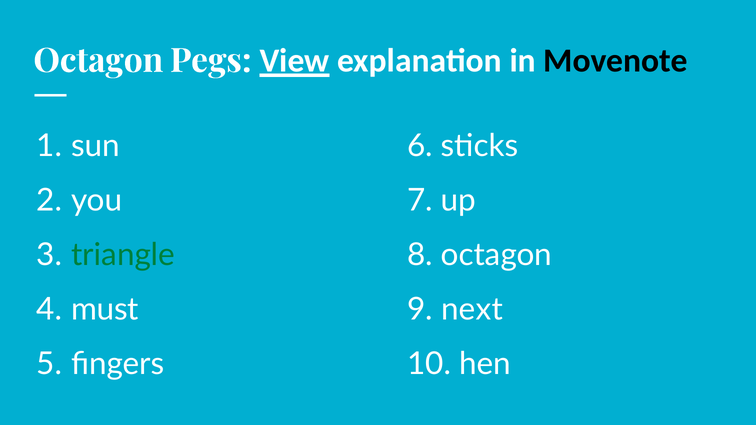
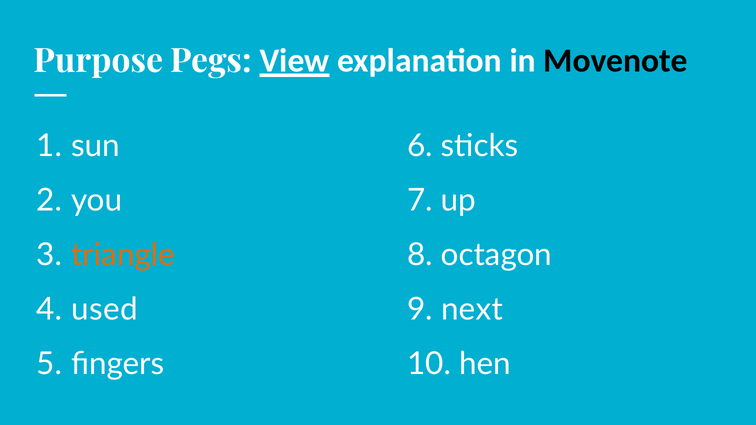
Octagon: Octagon -> Purpose (98, 61)
triangle colour: green -> orange (123, 255)
must: must -> used (105, 310)
